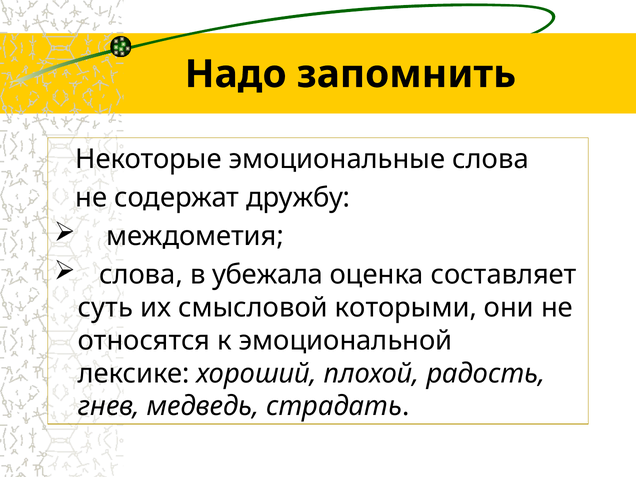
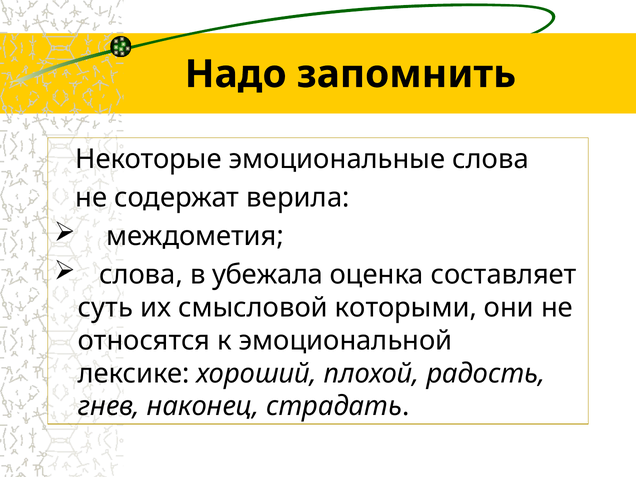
дружбу: дружбу -> верила (298, 198)
медведь: медведь -> наконец (203, 406)
